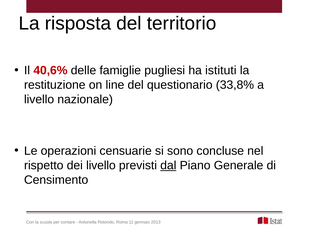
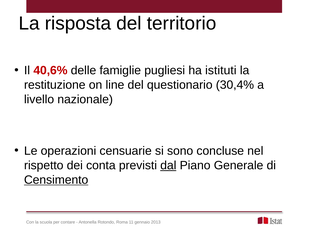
33,8%: 33,8% -> 30,4% (235, 85)
dei livello: livello -> conta (101, 166)
Censimento underline: none -> present (56, 180)
